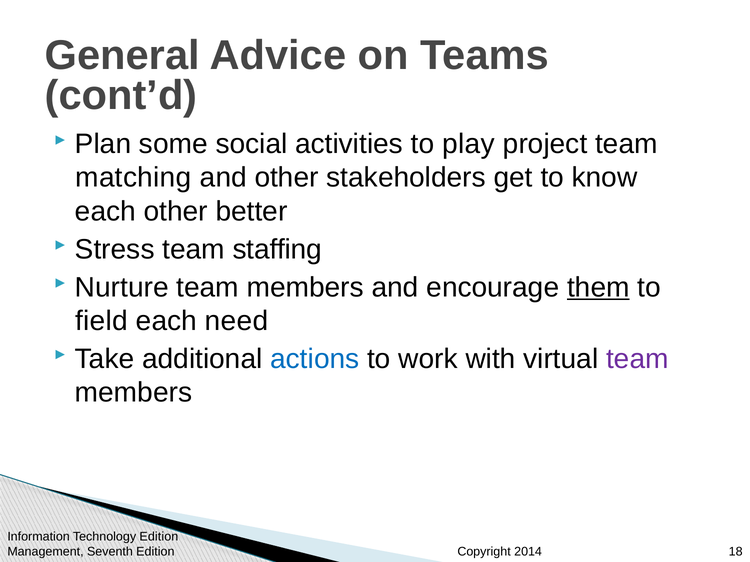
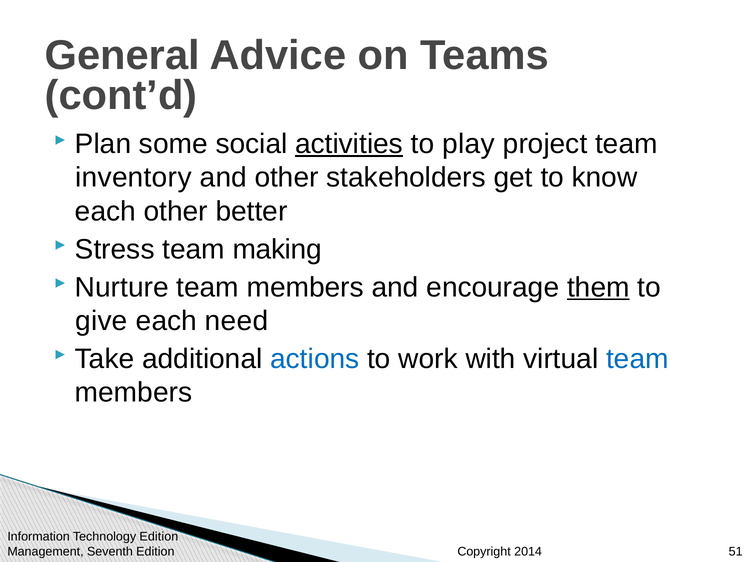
activities underline: none -> present (349, 144)
matching: matching -> inventory (133, 178)
staffing: staffing -> making (277, 250)
field: field -> give (101, 321)
team colour: purple -> blue (637, 359)
18: 18 -> 51 (736, 552)
